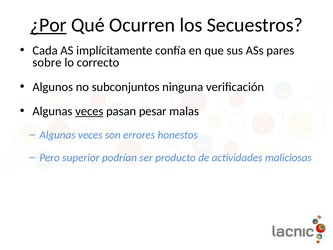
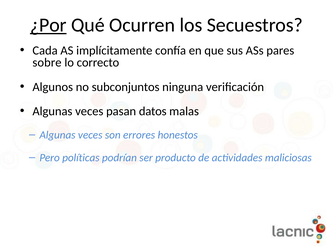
veces underline: present -> none (89, 111)
pesar: pesar -> datos (153, 111)
superior: superior -> políticas (81, 158)
